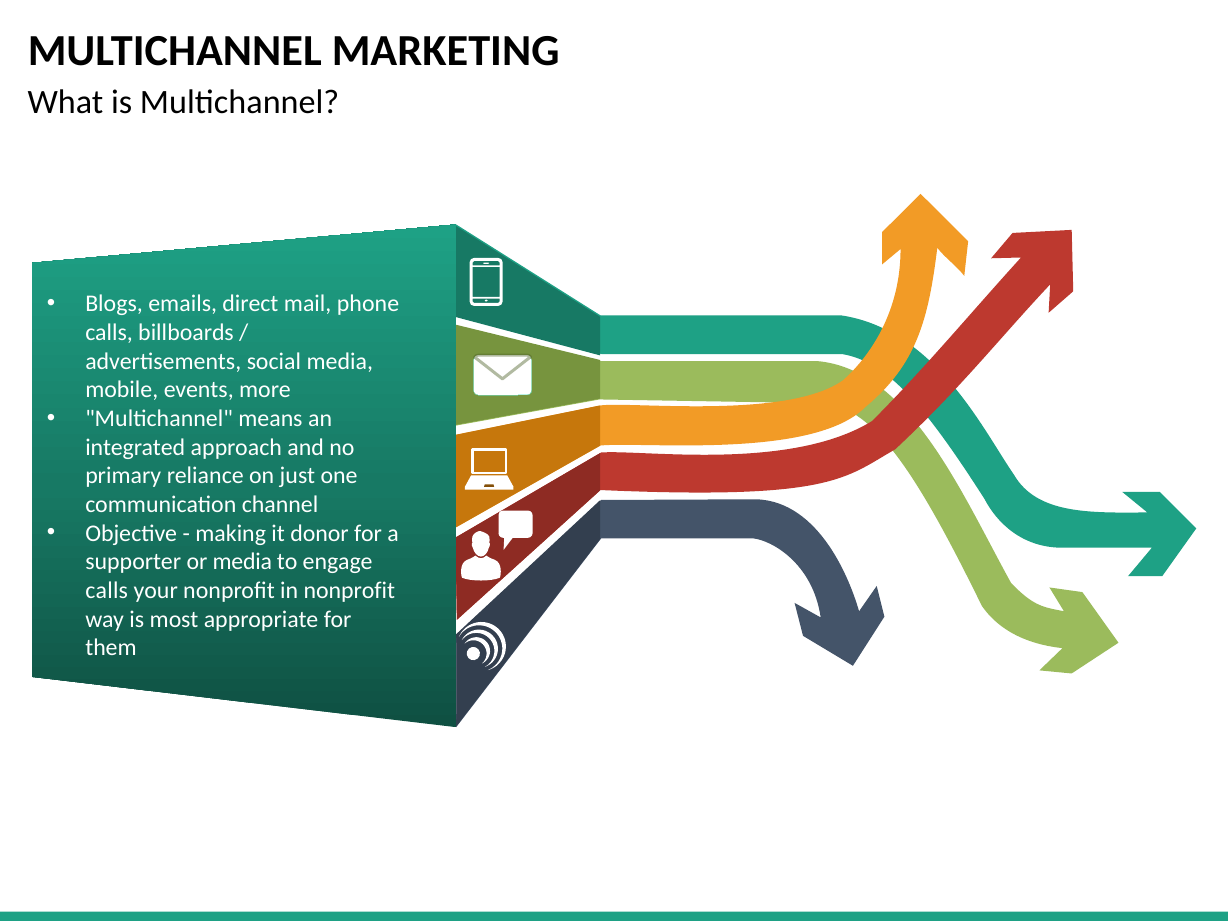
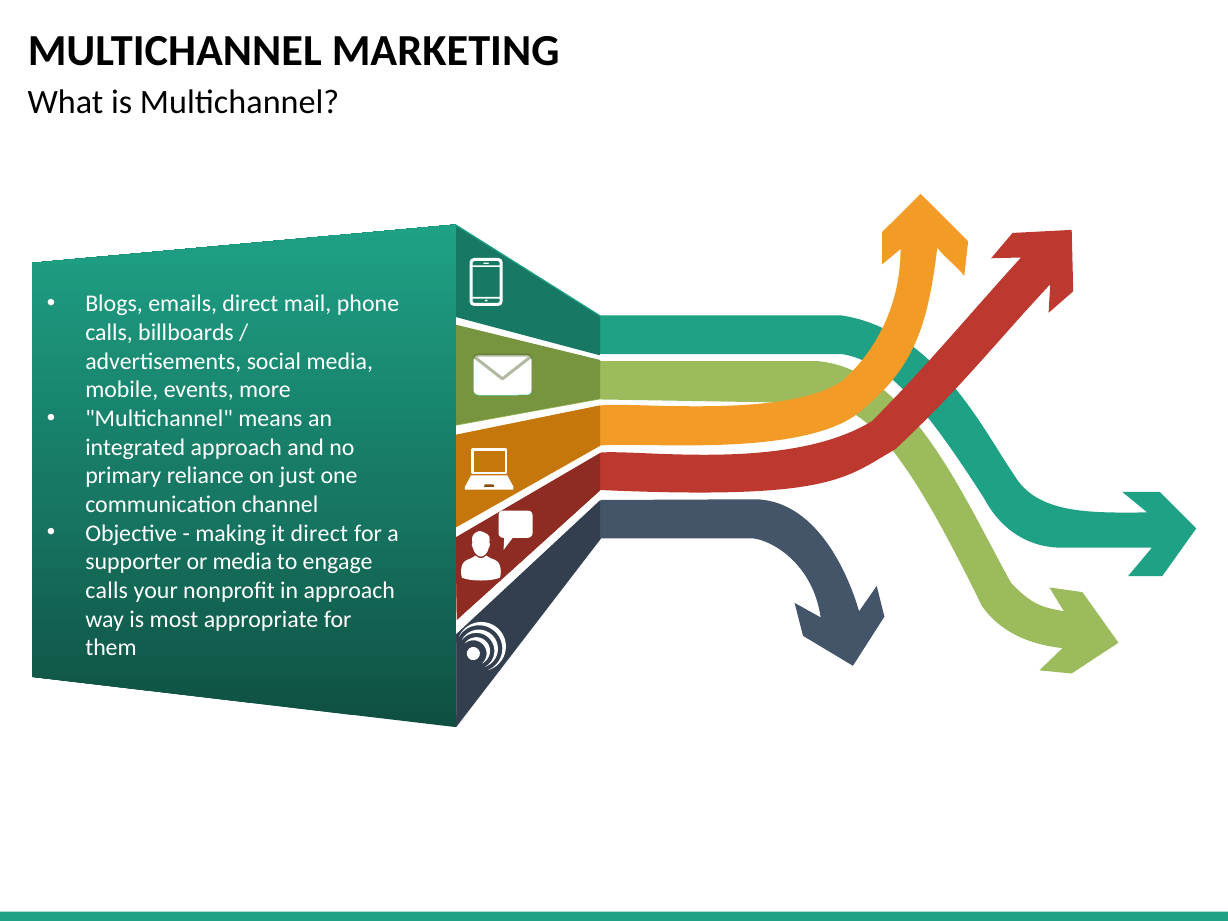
it donor: donor -> direct (319, 533)
in nonprofit: nonprofit -> approach (349, 591)
